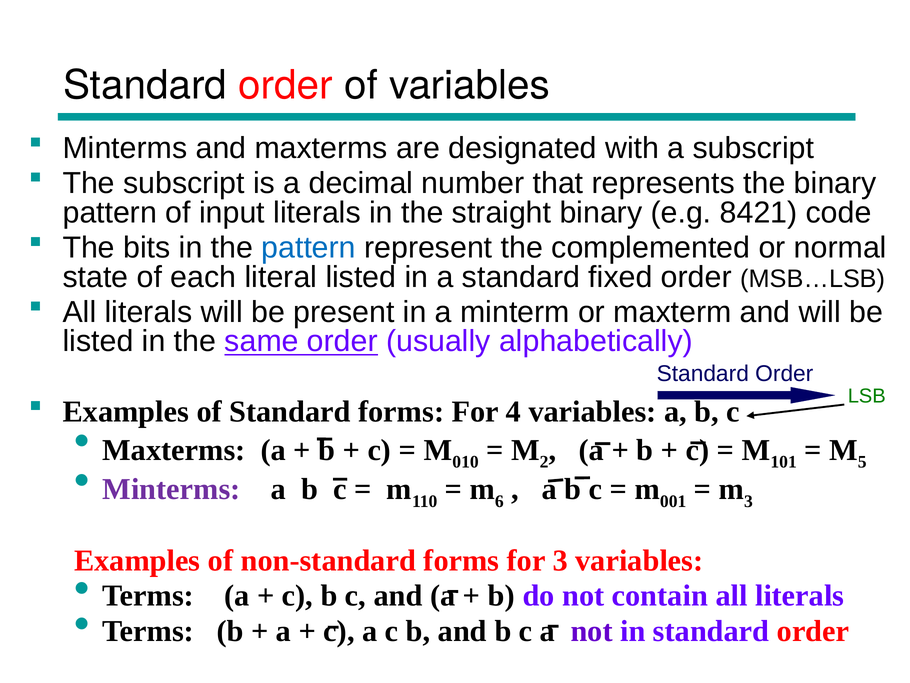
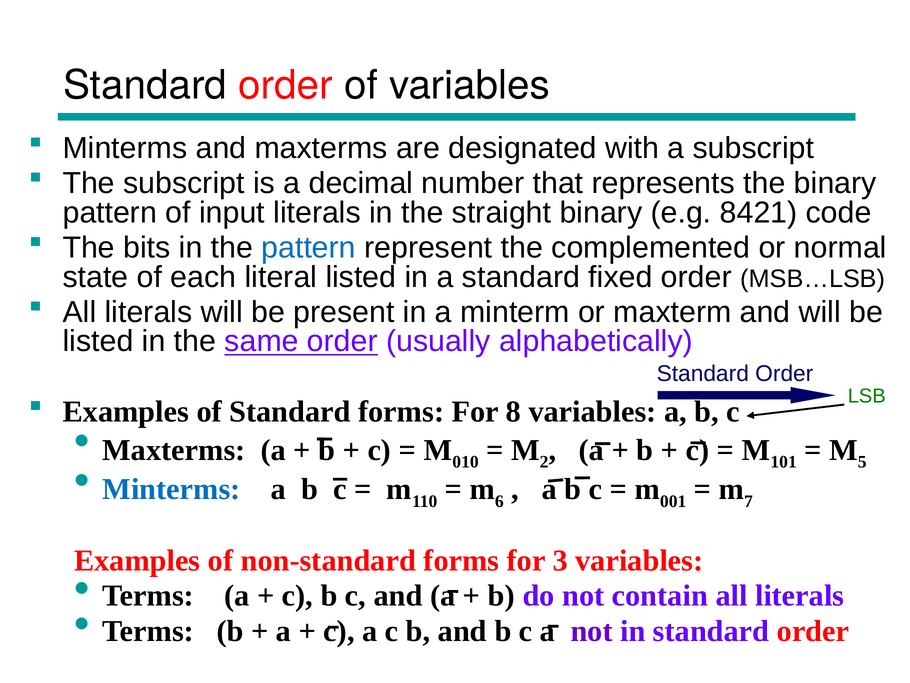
4: 4 -> 8 (513, 411)
Minterms colour: purple -> blue (171, 489)
3: 3 -> 7 (748, 501)
